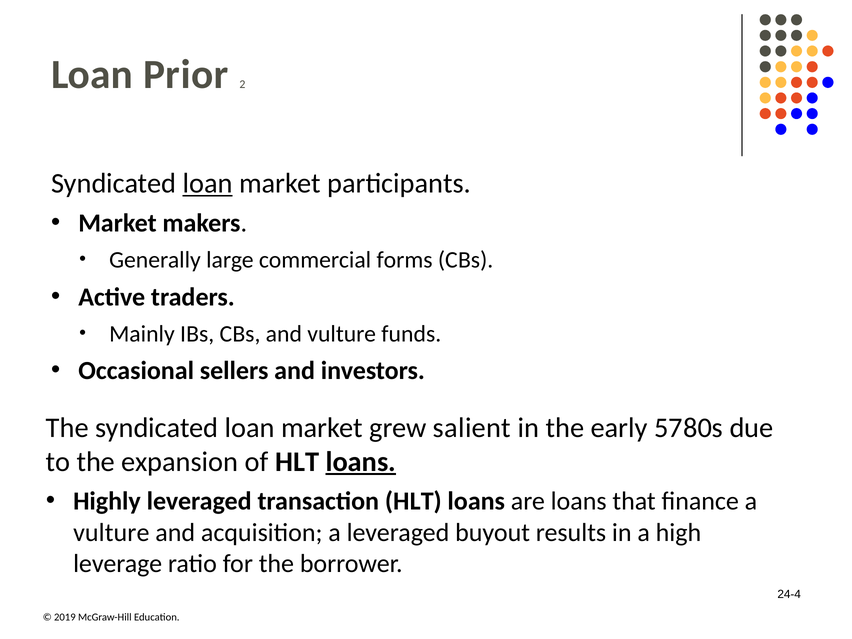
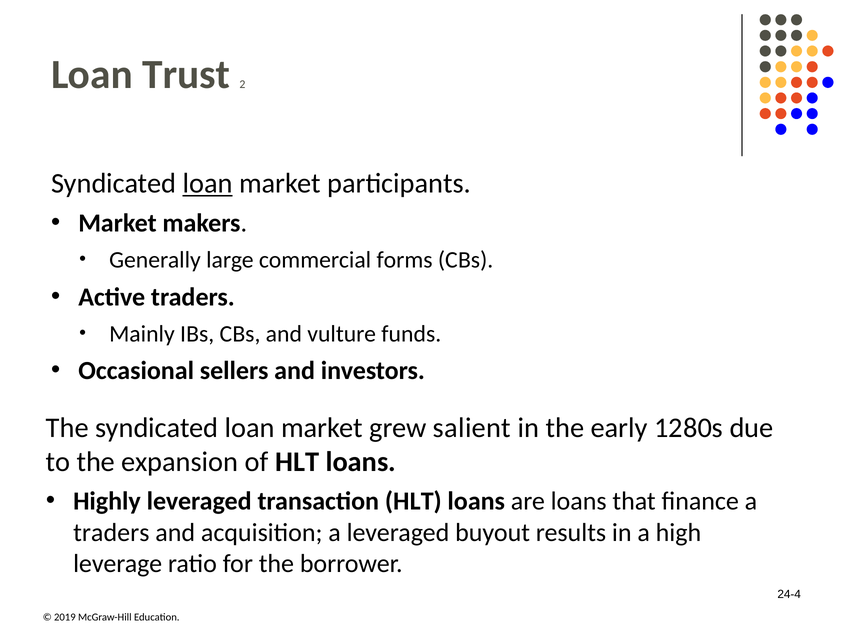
Prior: Prior -> Trust (186, 75)
57: 57 -> 12 (668, 428)
loans underline: present -> none (361, 462)
vulture: vulture -> traders (111, 533)
